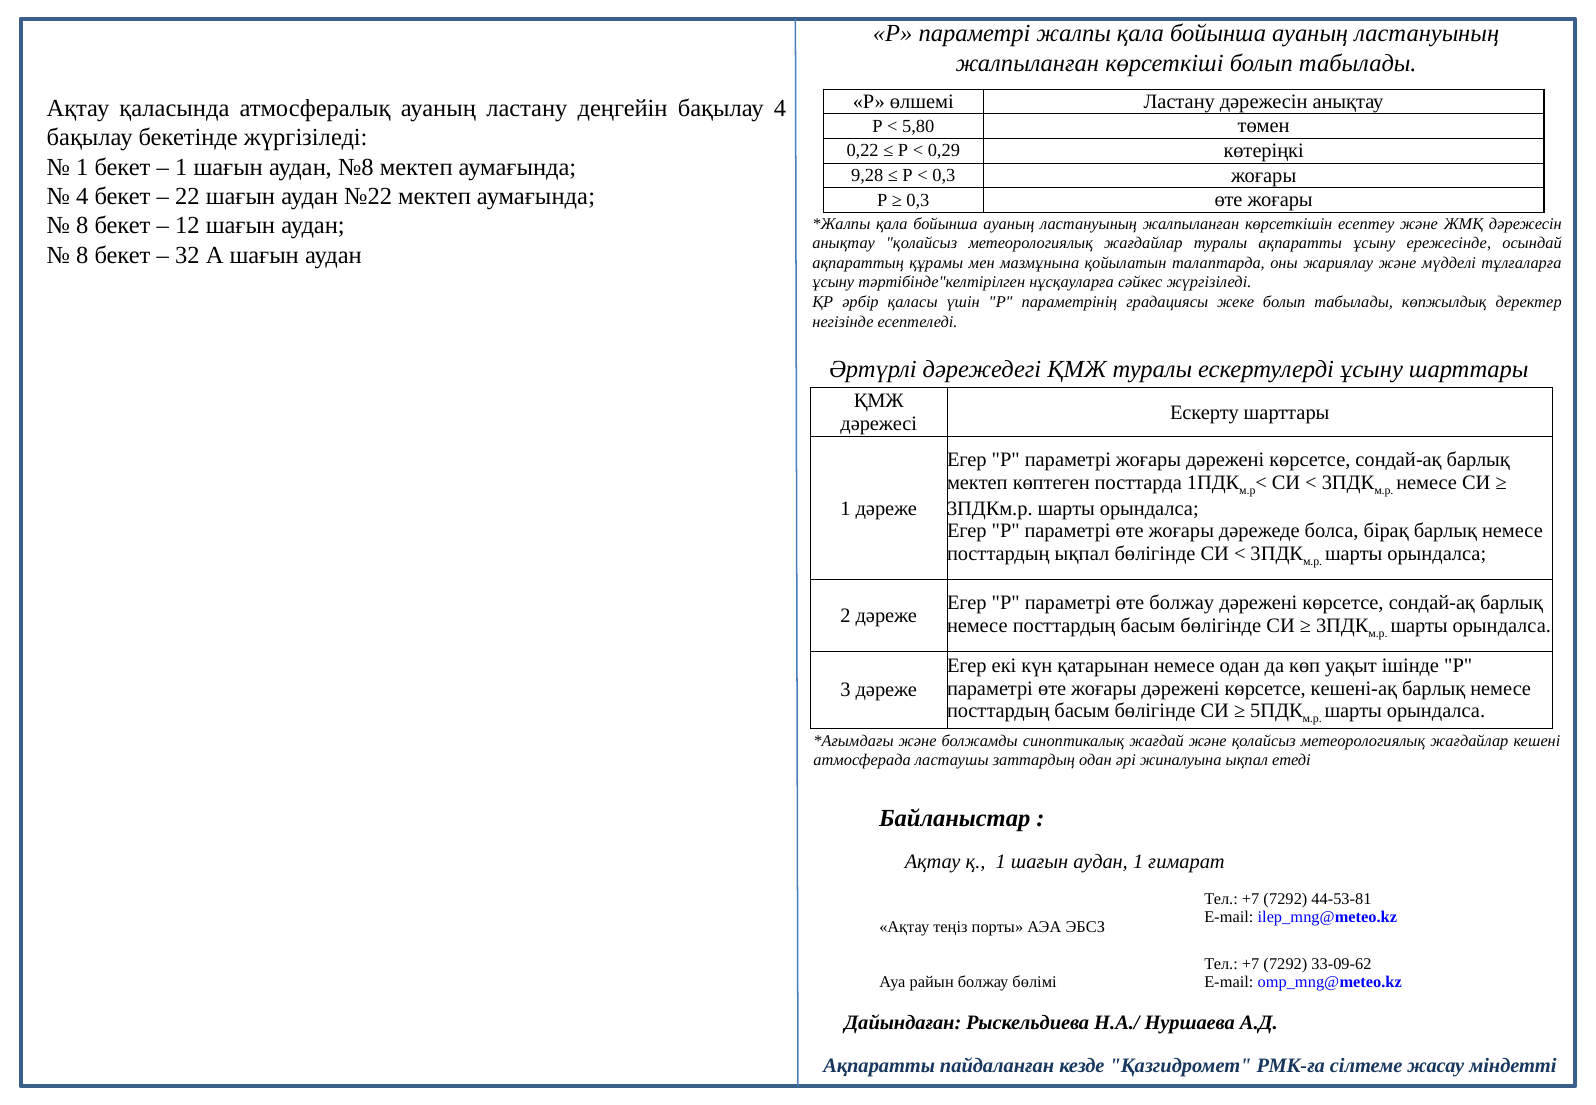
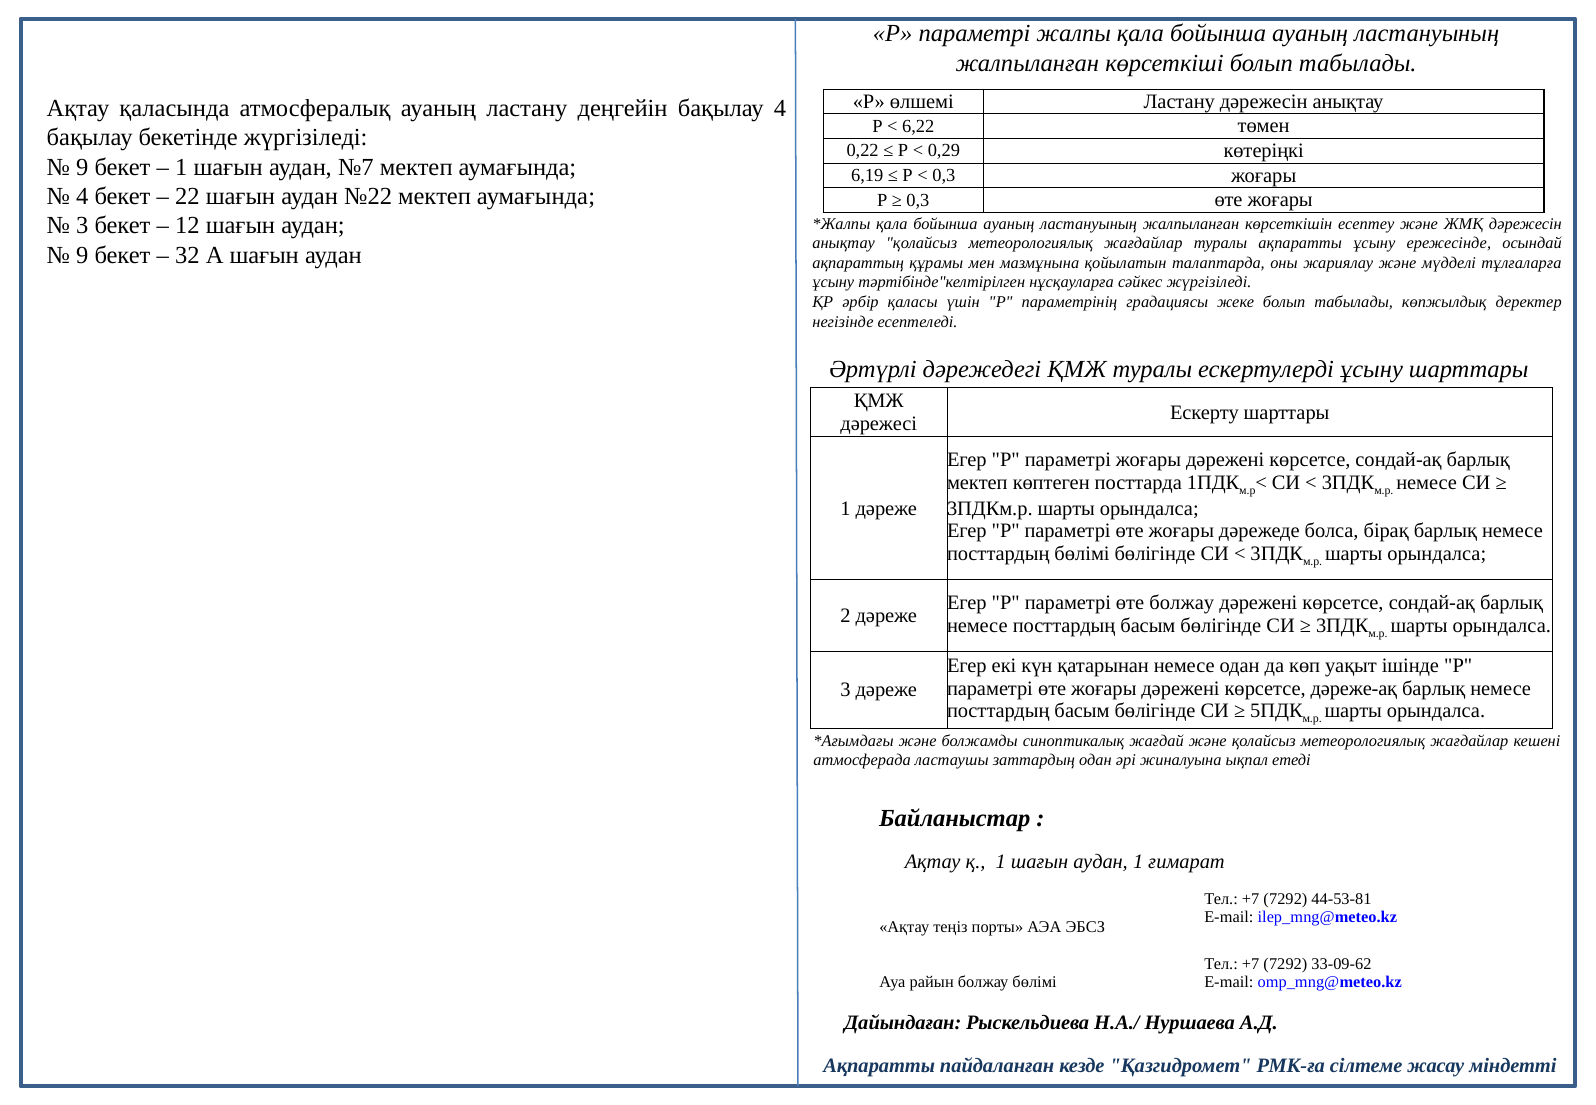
5,80: 5,80 -> 6,22 (918, 126)
1: 1 -> 9 (82, 167)
№8: №8 -> №7 (356, 167)
9,28: 9,28 -> 6,19 (867, 175)
8: 8 -> 3 (82, 226)
8: 8 -> 9 (82, 255)
посттардың ықпал: ықпал -> бөлімі (1082, 554)
кешені-ақ: кешені-ақ -> дәреже-ақ (1354, 688)
